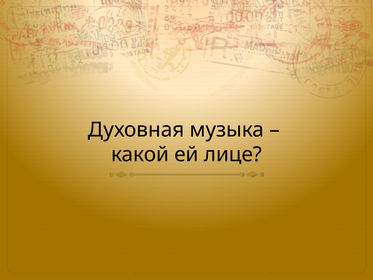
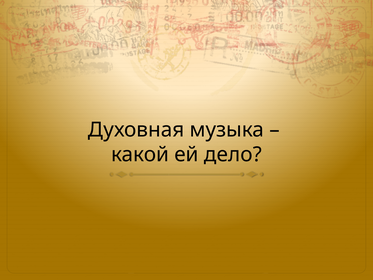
лице: лице -> дело (233, 154)
